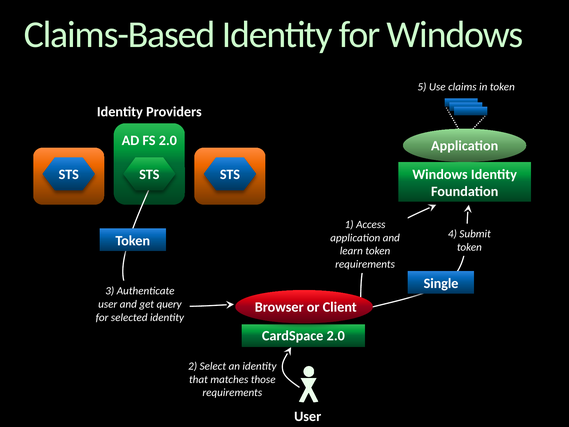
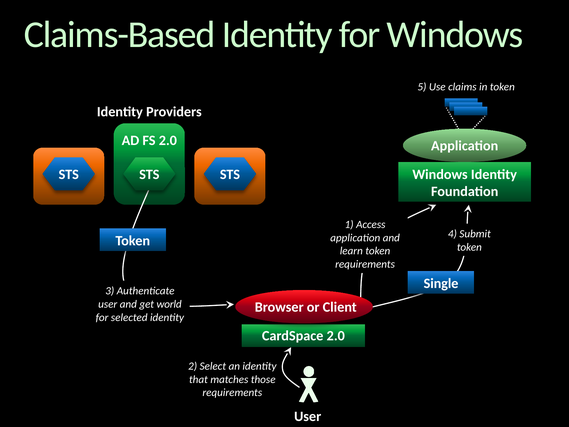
query: query -> world (169, 304)
